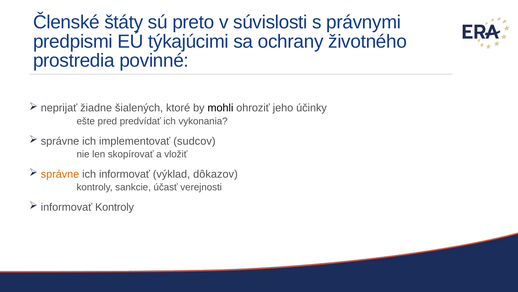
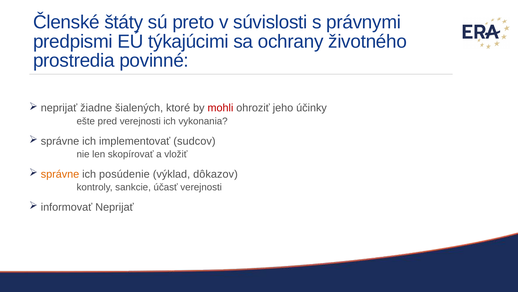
mohli colour: black -> red (220, 108)
pred predvídať: predvídať -> verejnosti (140, 121)
ich informovať: informovať -> posúdenie (124, 174)
informovať Kontroly: Kontroly -> Neprijať (114, 207)
